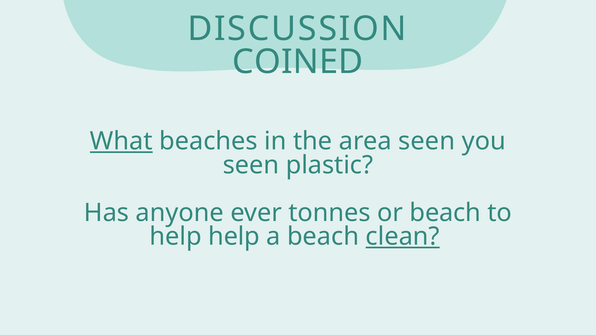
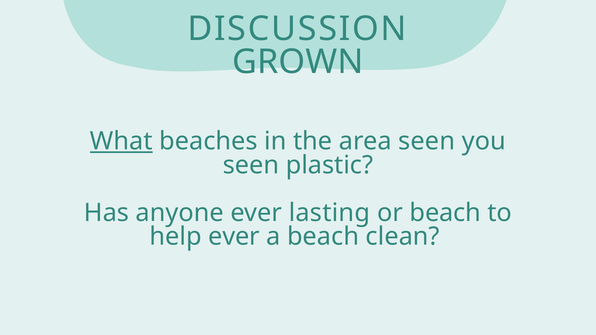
COINED: COINED -> GROWN (298, 62)
tonnes: tonnes -> lasting (329, 213)
help help: help -> ever (234, 237)
clean underline: present -> none (403, 237)
